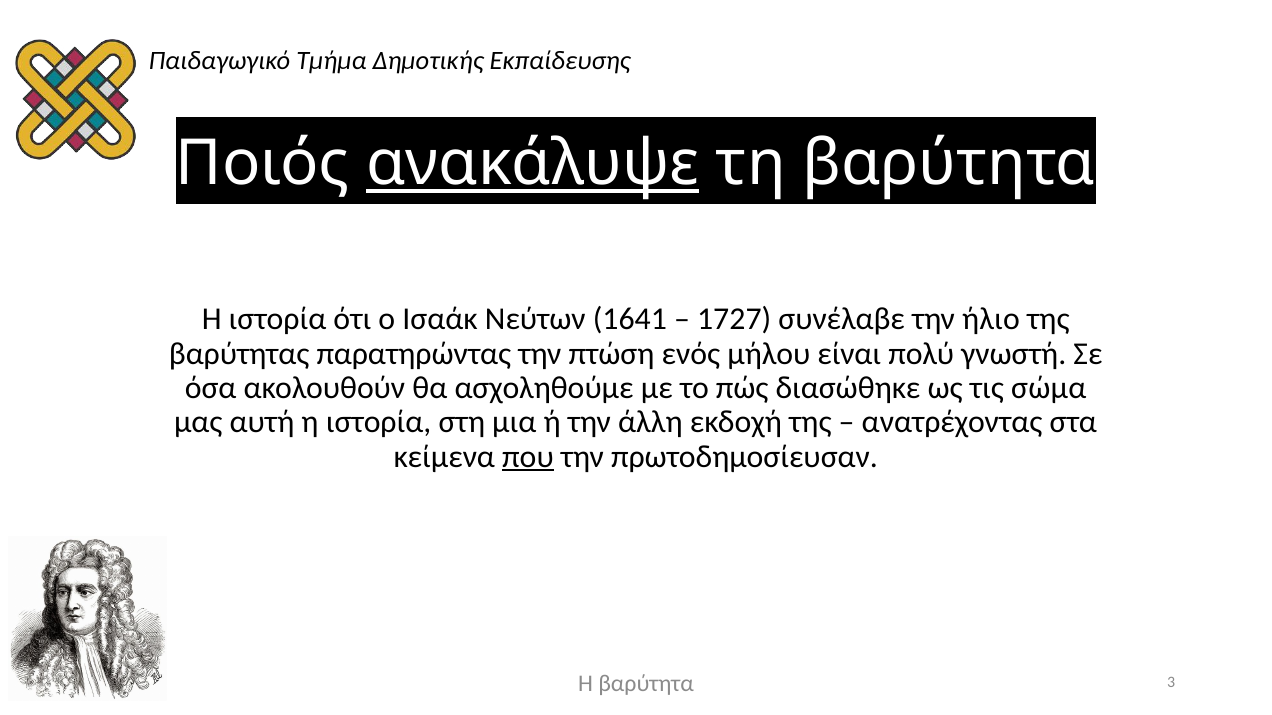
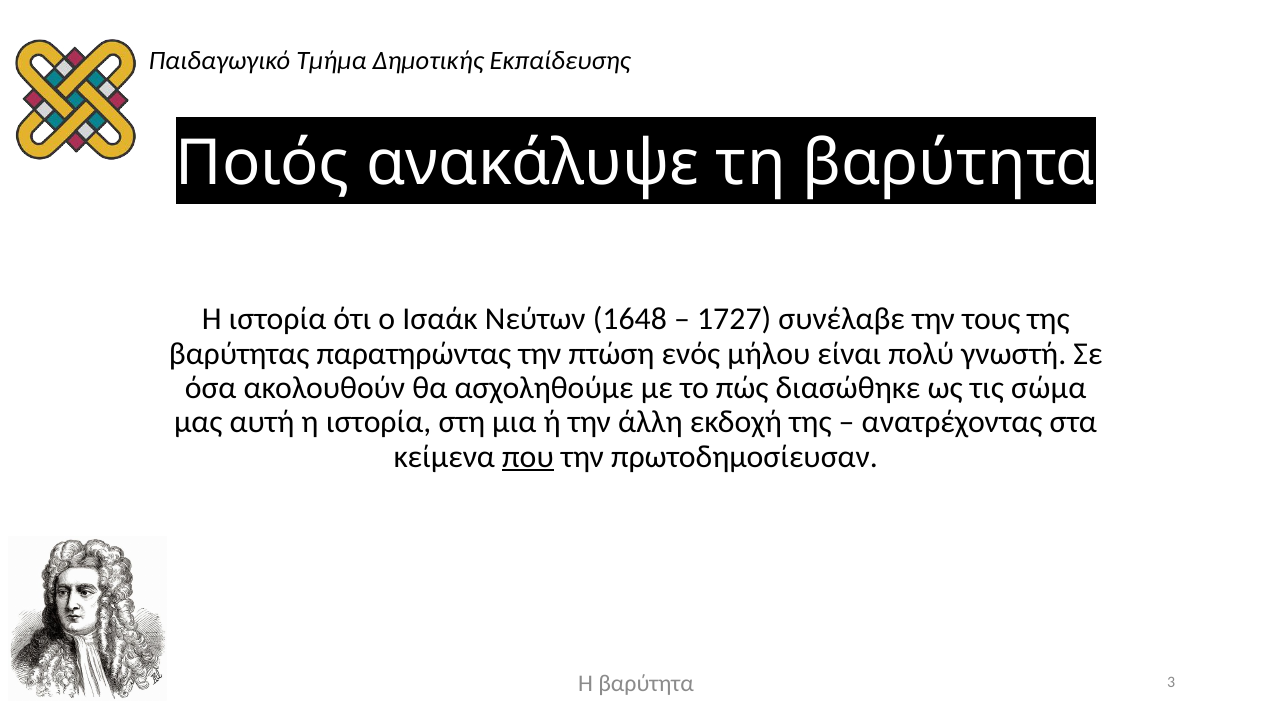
ανακάλυψε underline: present -> none (533, 164)
1641: 1641 -> 1648 (630, 320)
ήλιο: ήλιο -> τους (991, 320)
